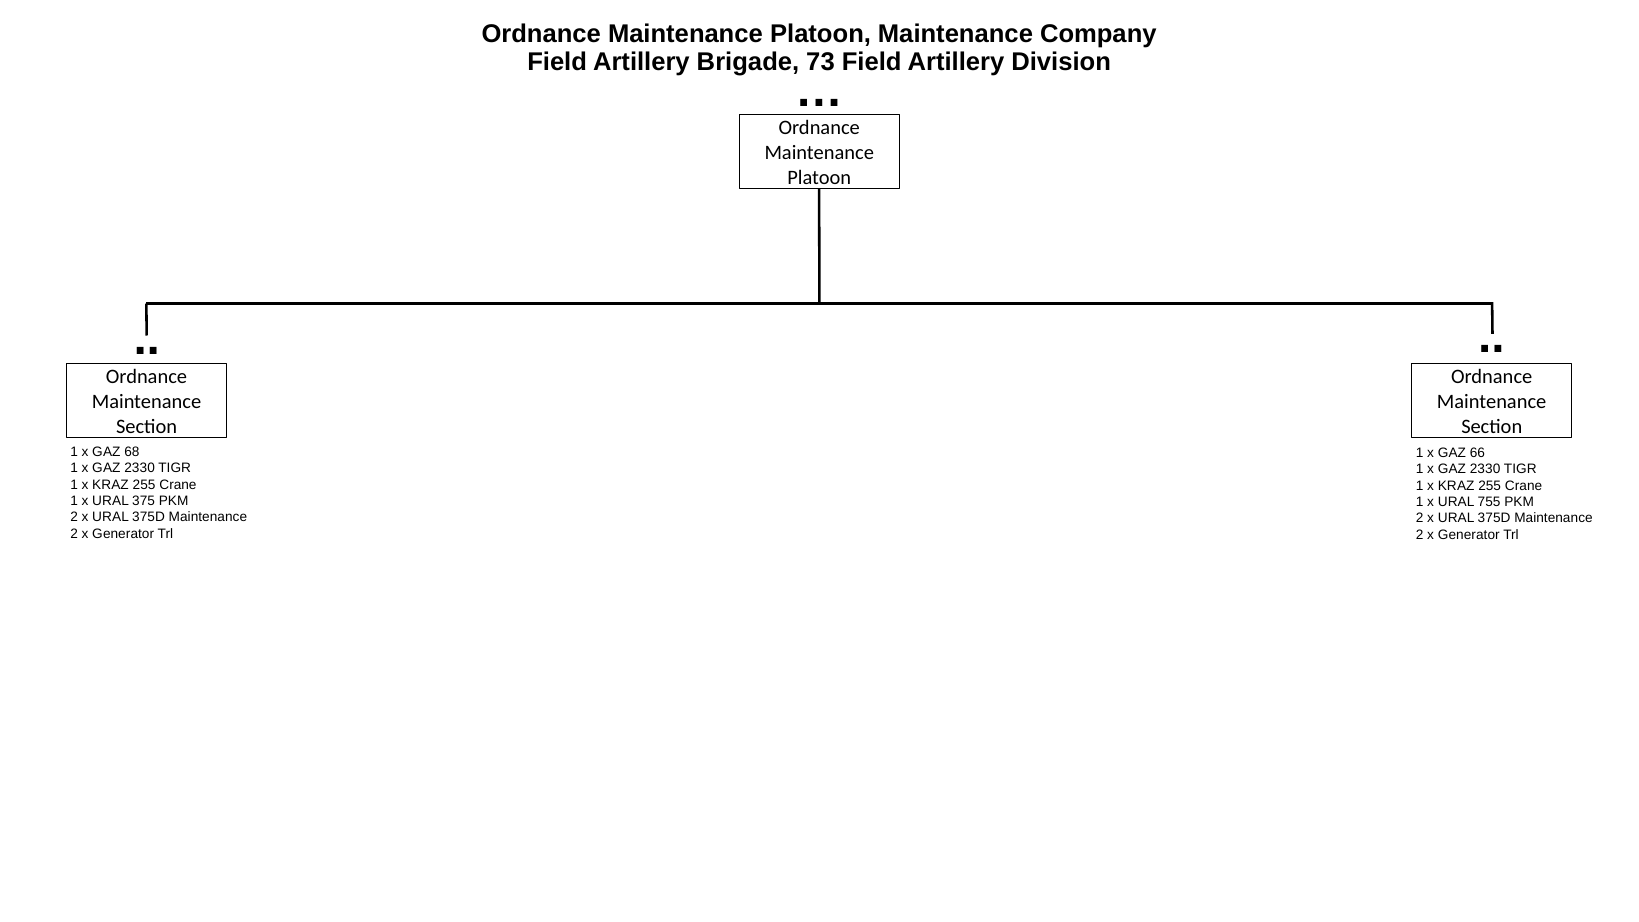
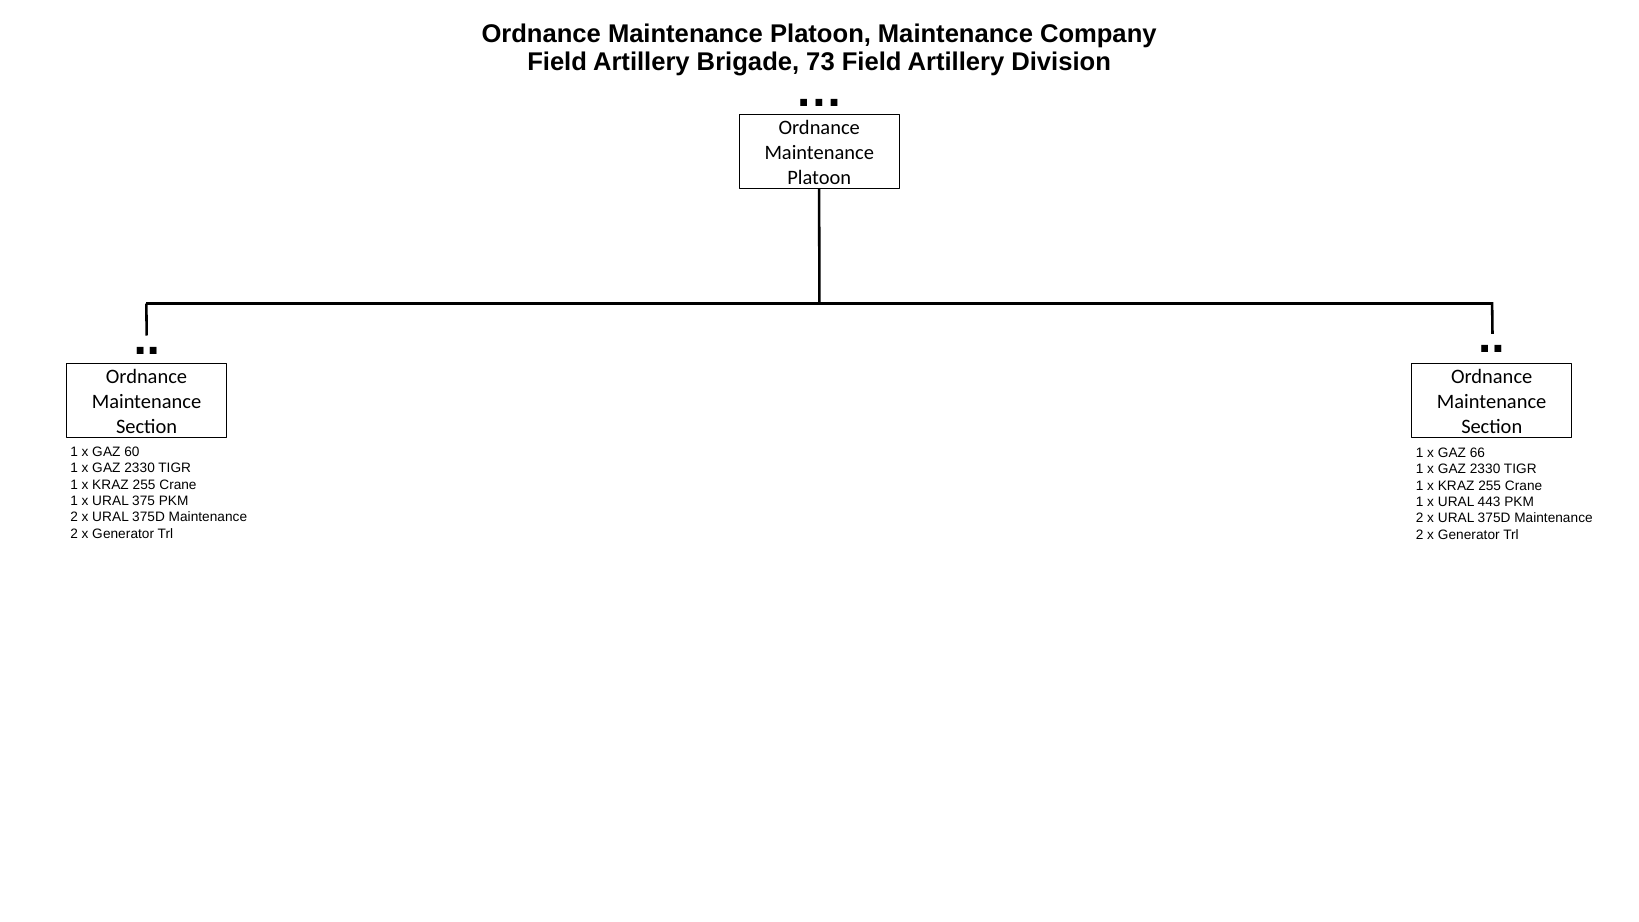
68: 68 -> 60 (132, 452)
755: 755 -> 443 (1489, 502)
